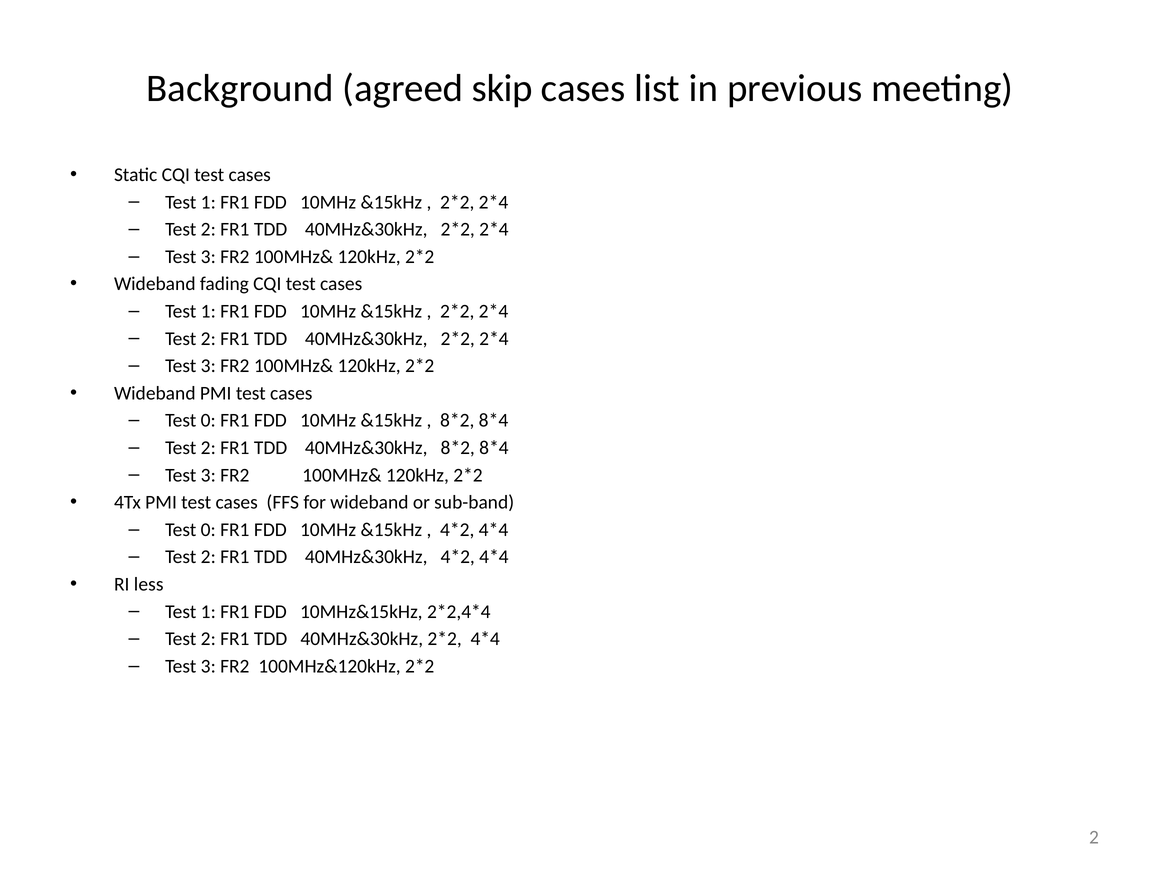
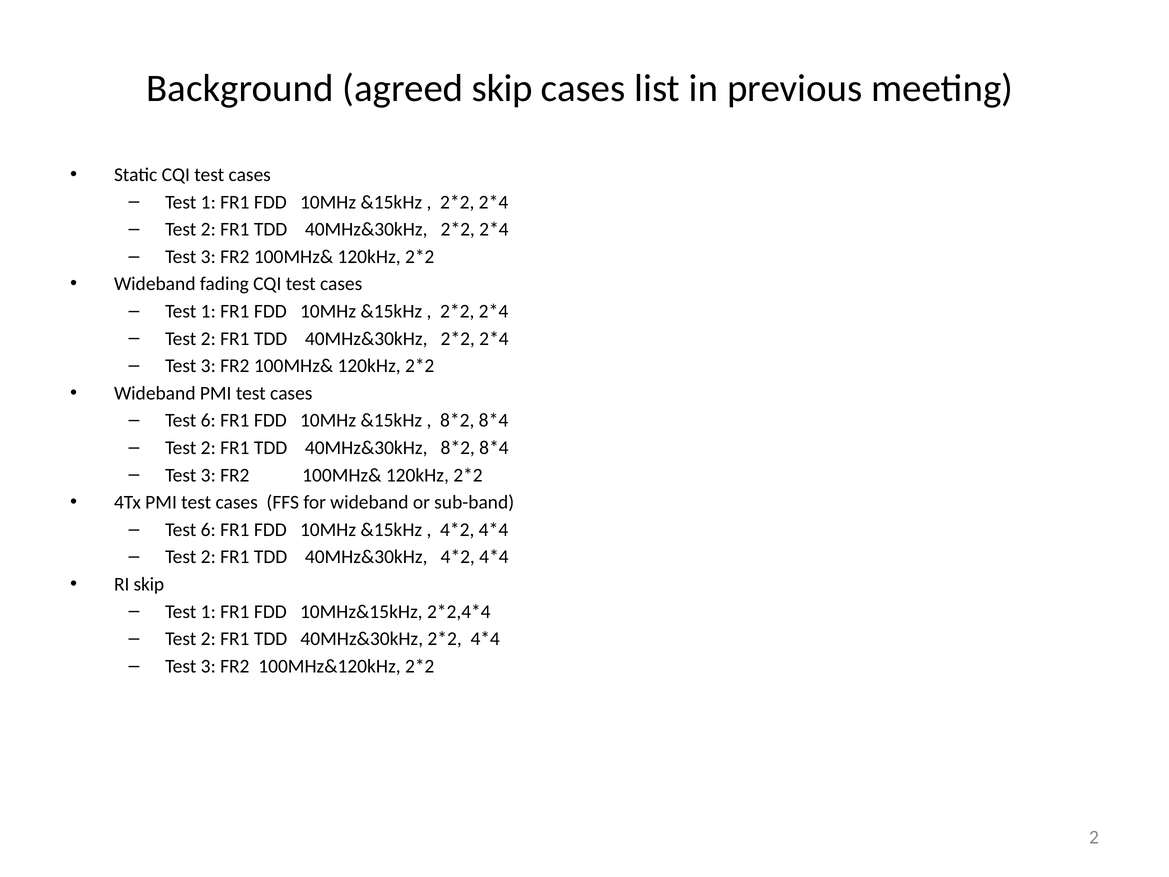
0: 0 -> 6 (208, 420)
0: 0 -> 6 (208, 530)
RI less: less -> skip (149, 584)
